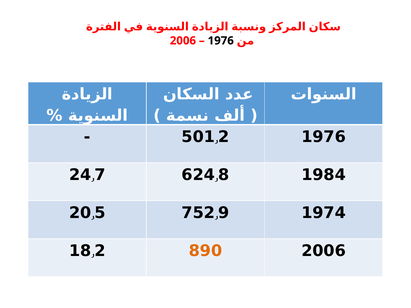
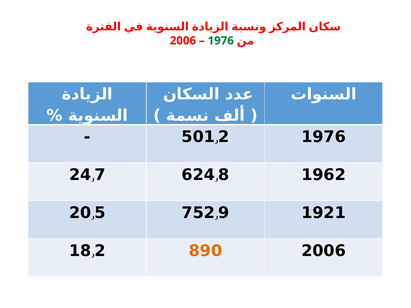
1976 colour: black -> green (221, 41)
1984: 1984 -> 1962 (324, 175)
1974: 1974 -> 1921 (324, 213)
